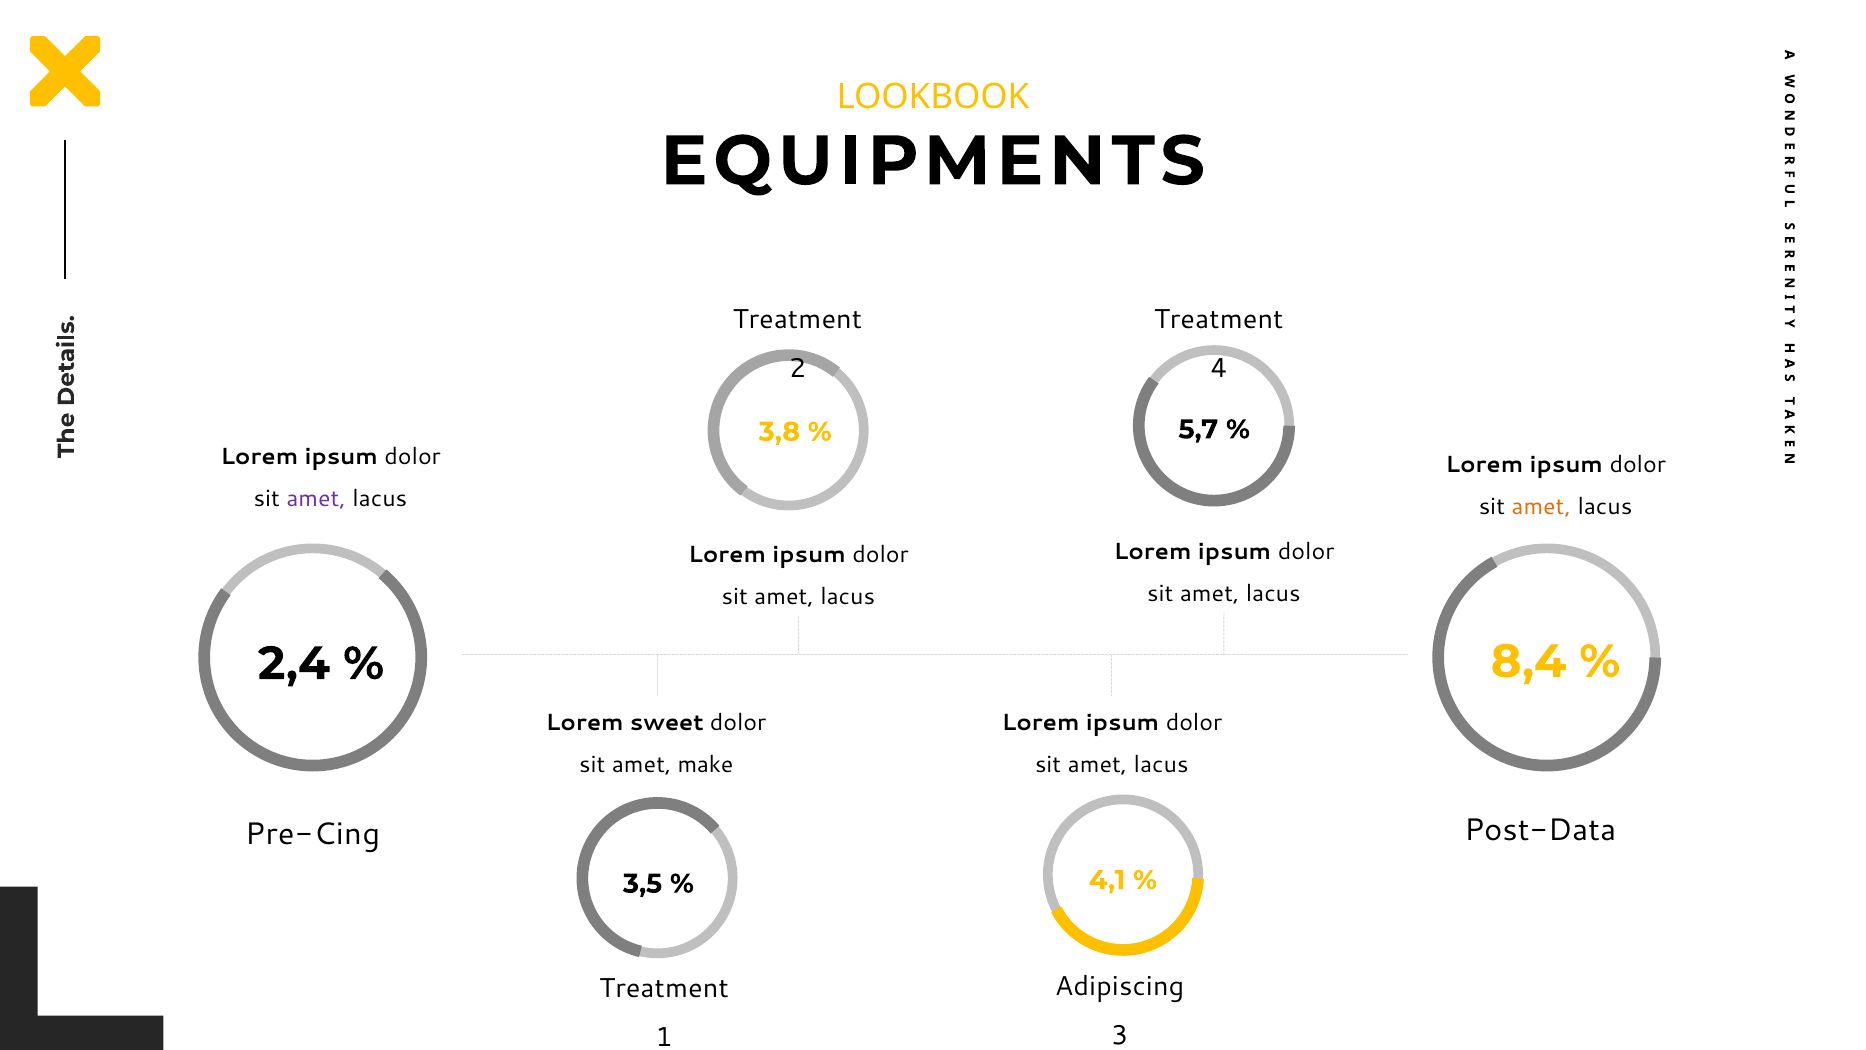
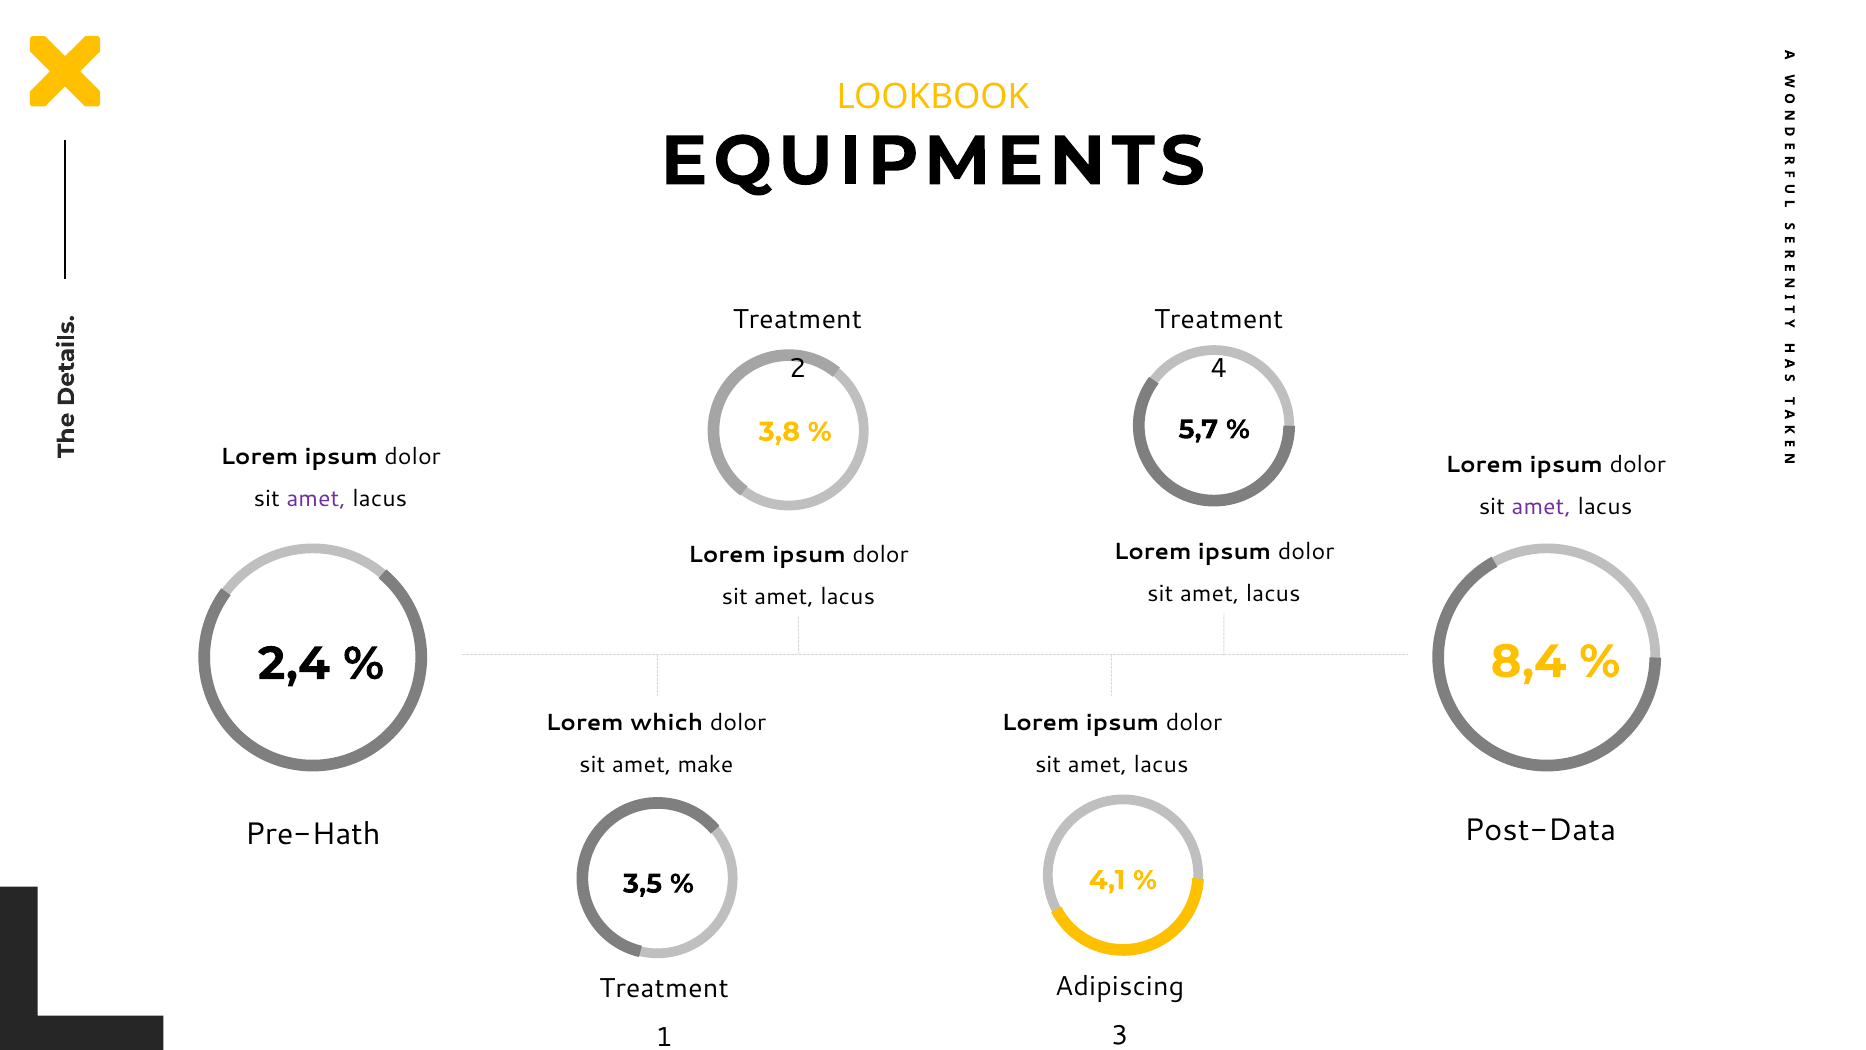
amet colour: orange -> purple (1541, 506)
sweet: sweet -> which (667, 722)
Pre-Cing: Pre-Cing -> Pre-Hath (313, 834)
